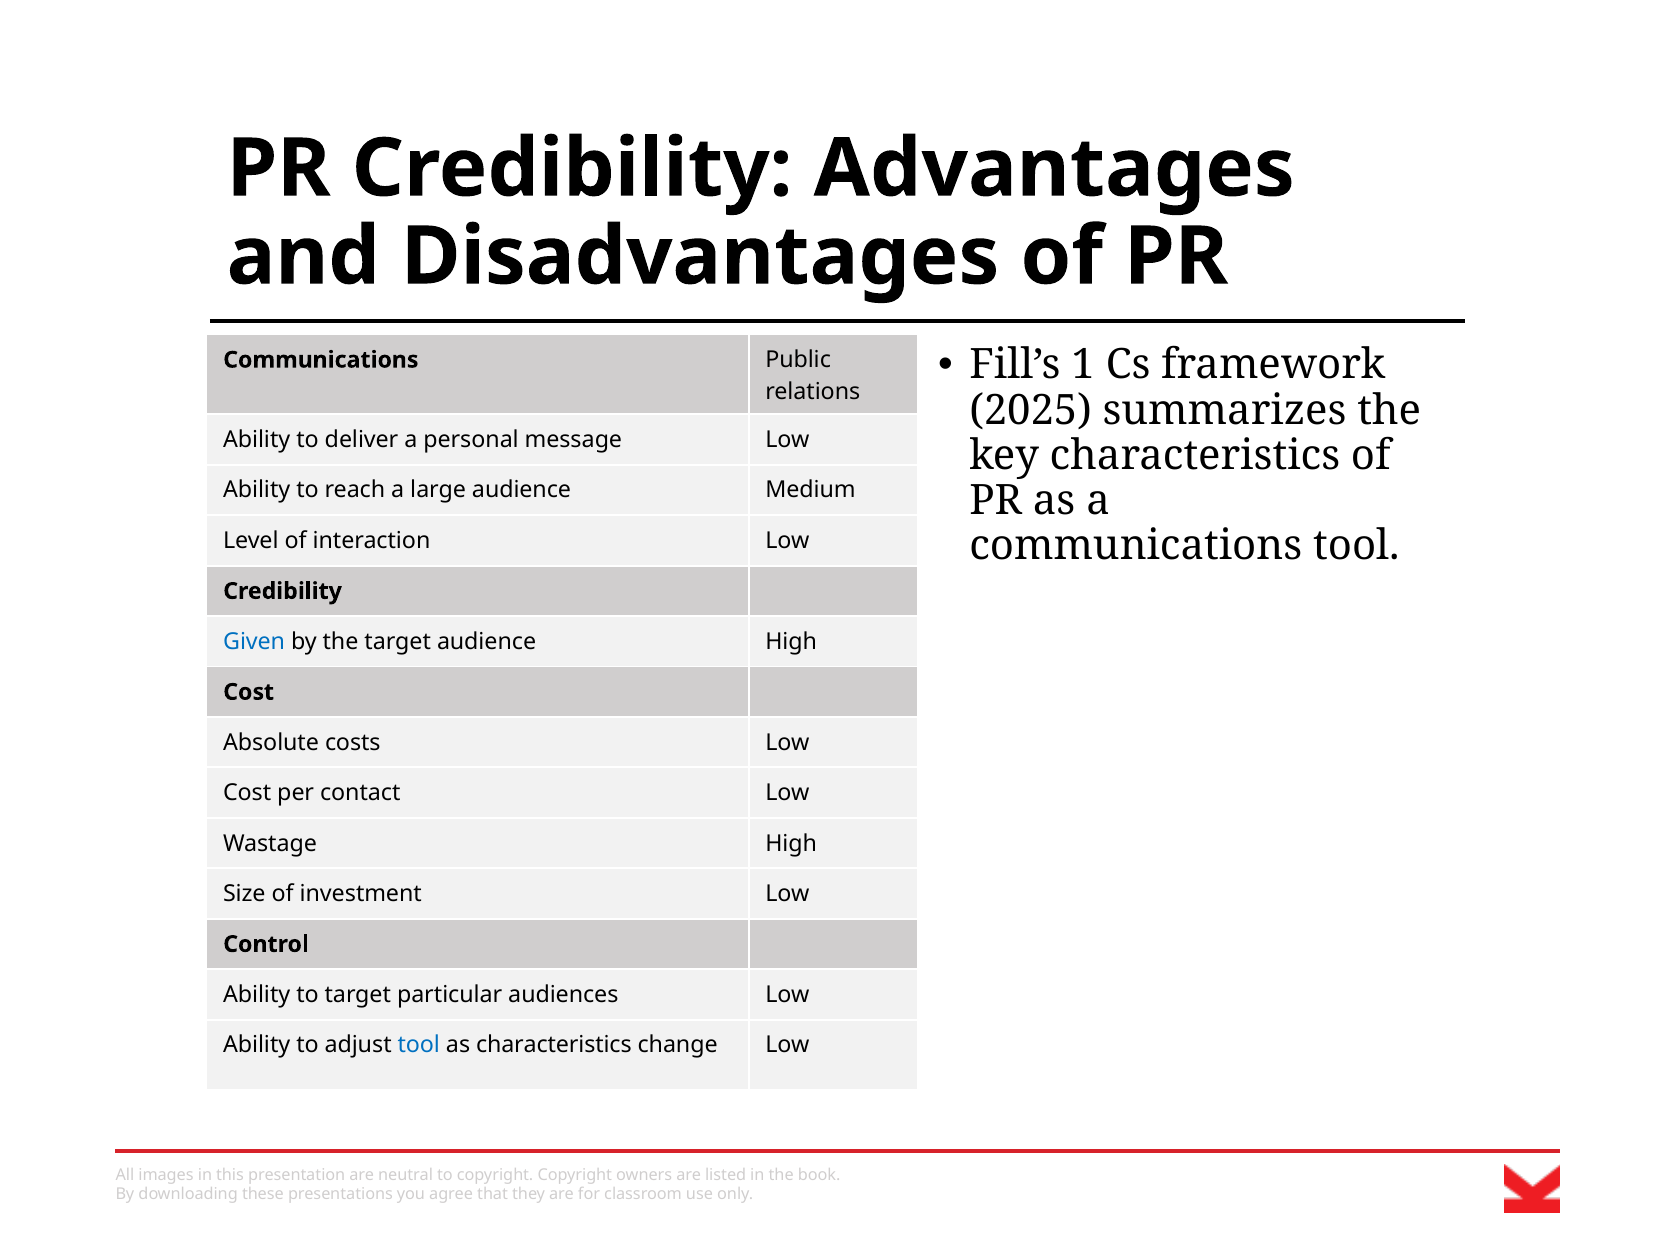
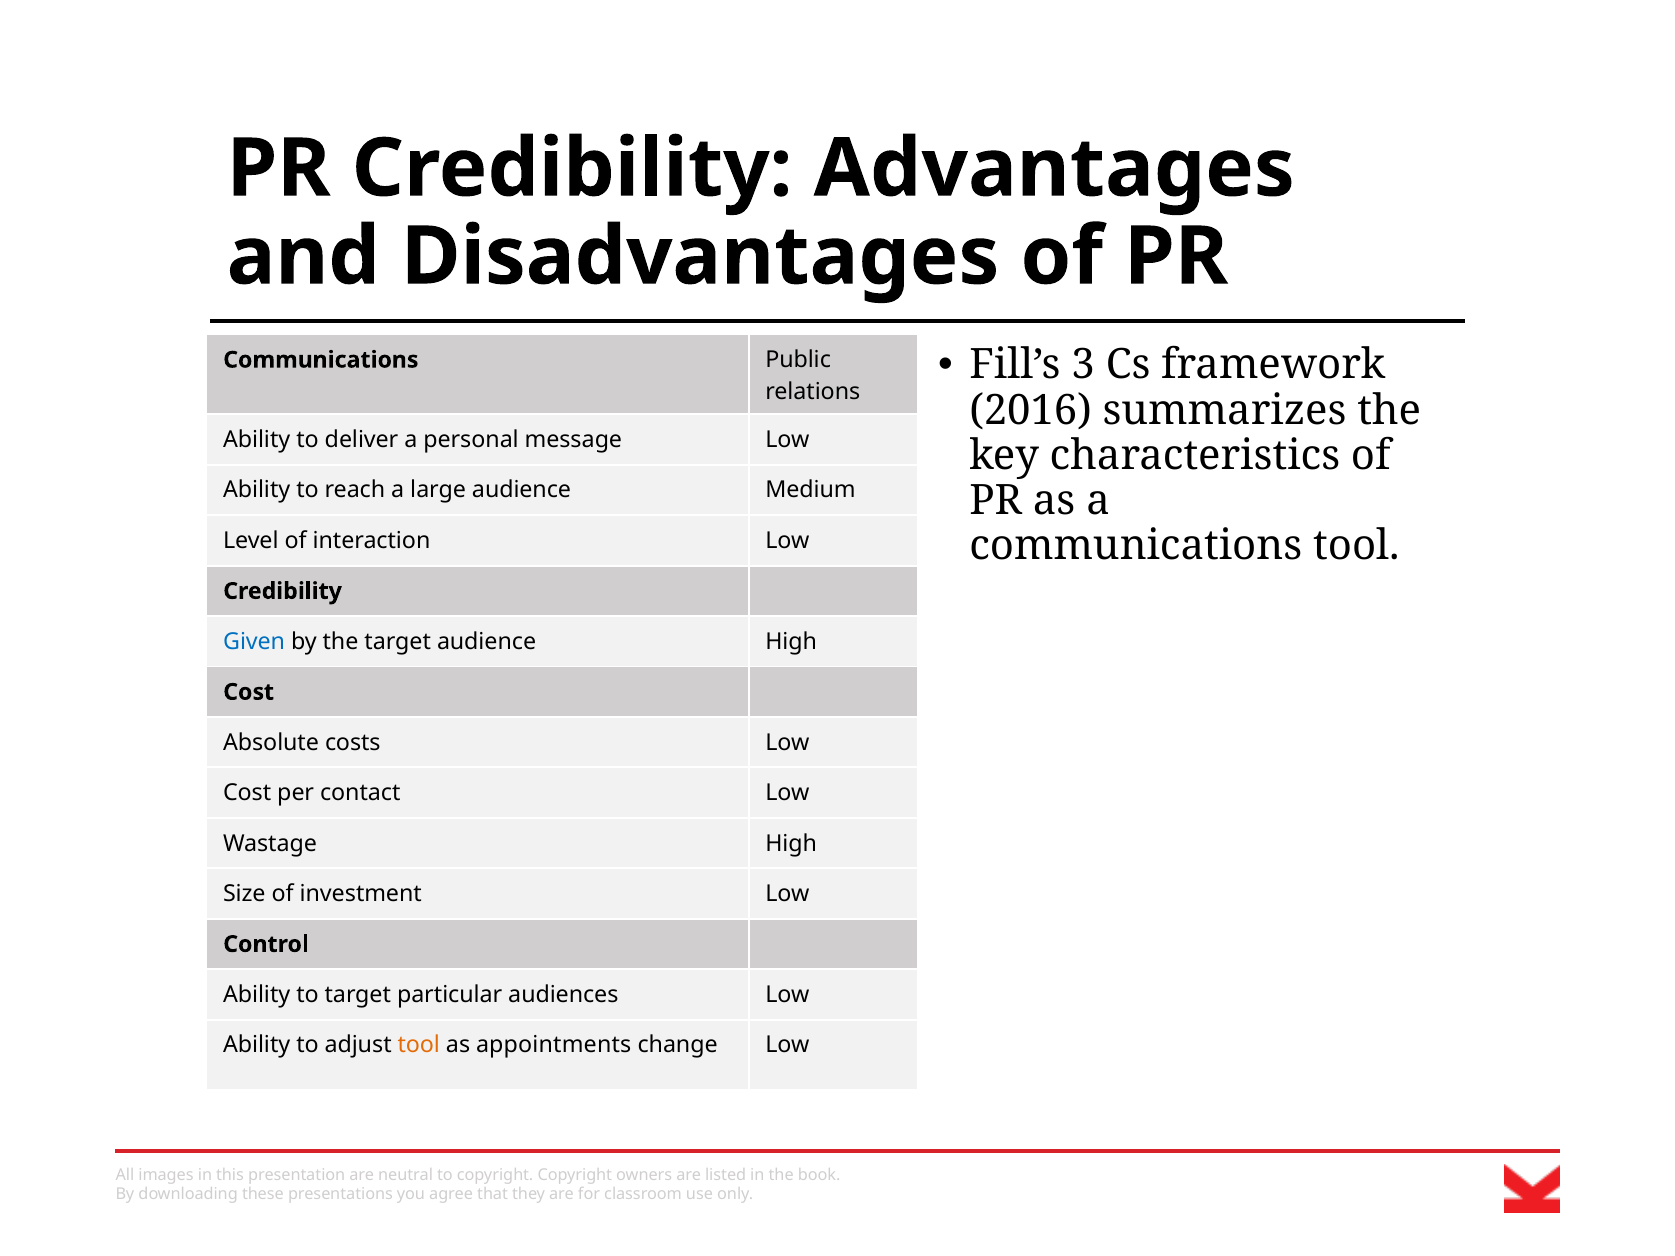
1: 1 -> 3 (1083, 365)
2025: 2025 -> 2016 (1031, 410)
tool colour: blue -> orange (419, 1045)
as characteristics: characteristics -> appointments (554, 1045)
